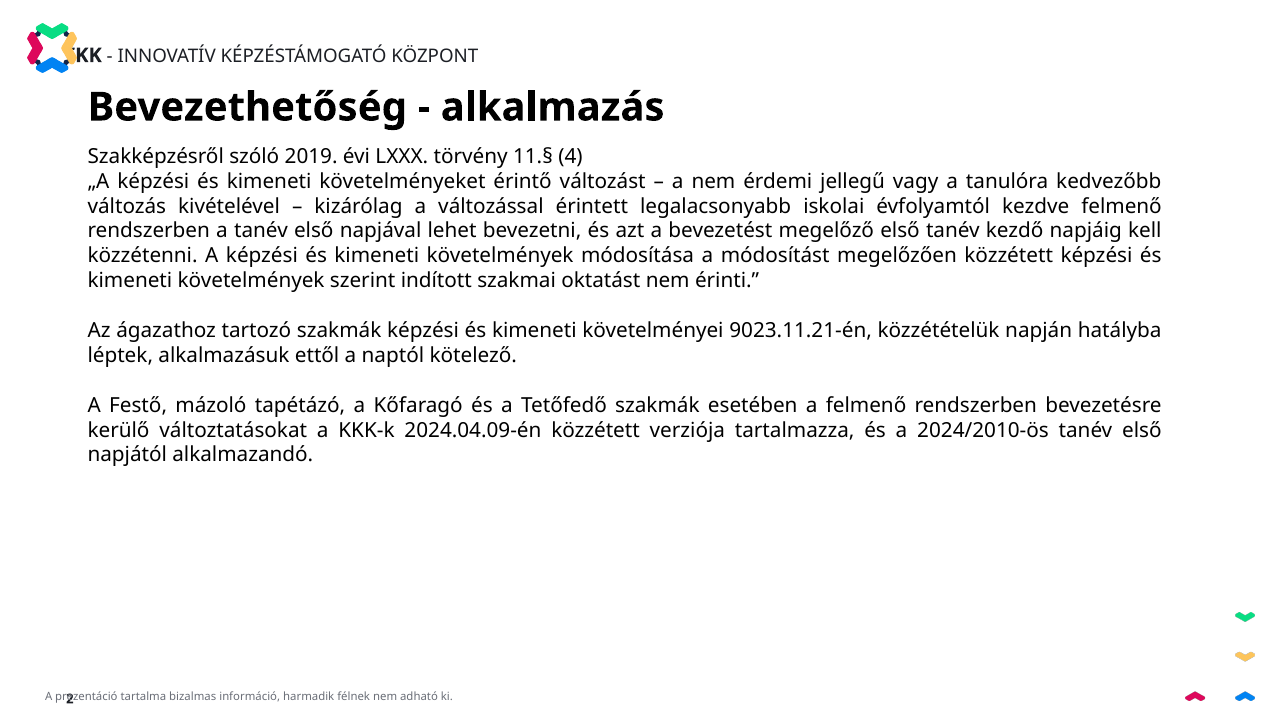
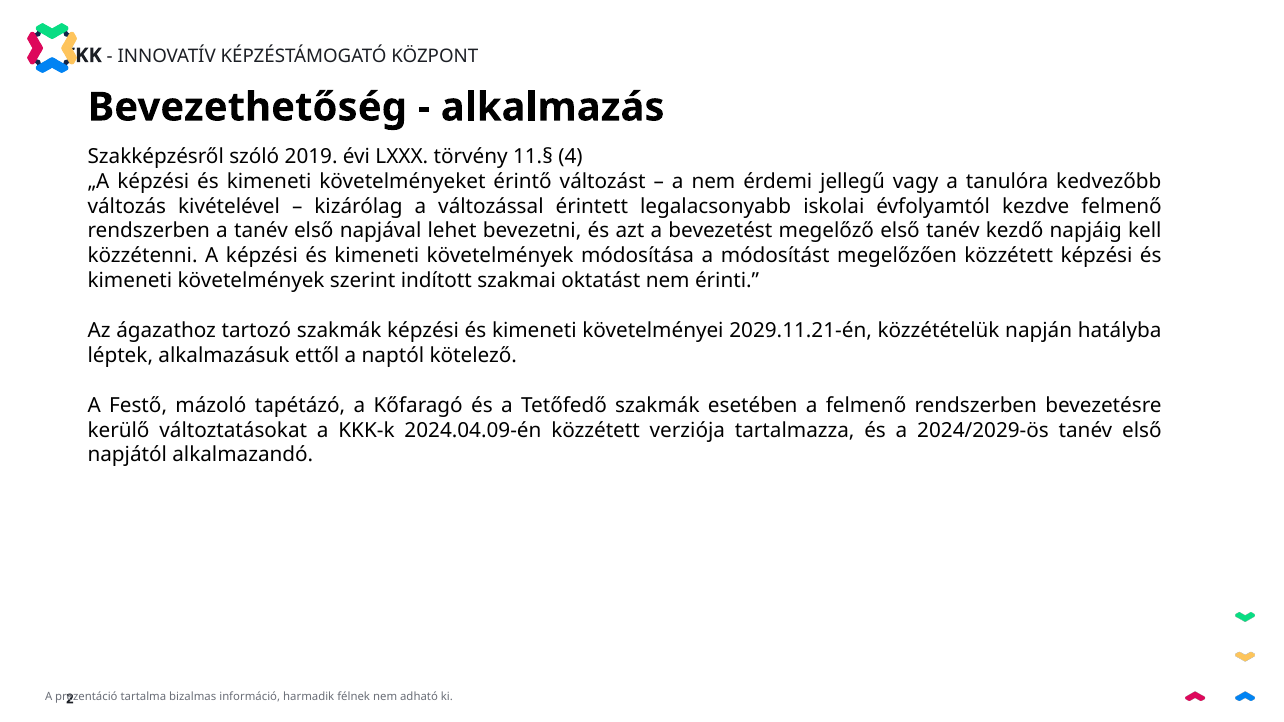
9023.11.21-én: 9023.11.21-én -> 2029.11.21-én (801, 331)
2024/2010-ös: 2024/2010-ös -> 2024/2029-ös (983, 430)
